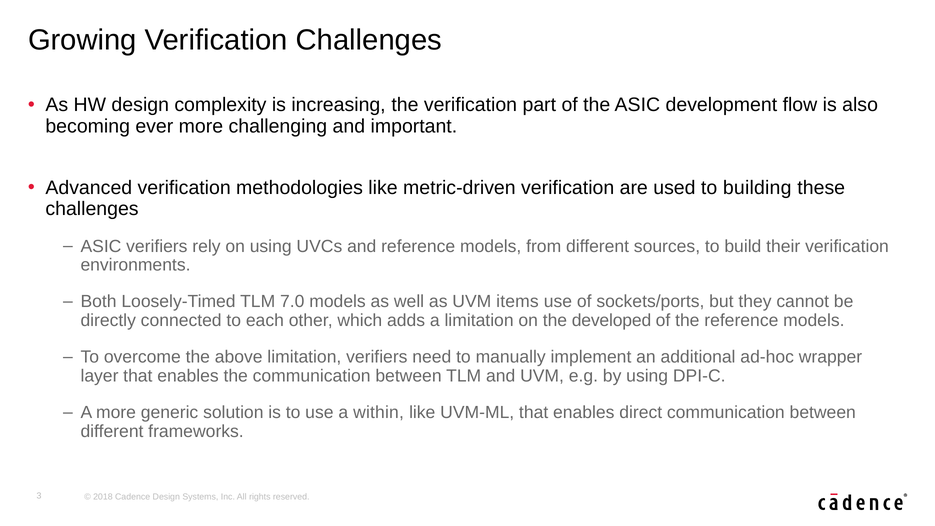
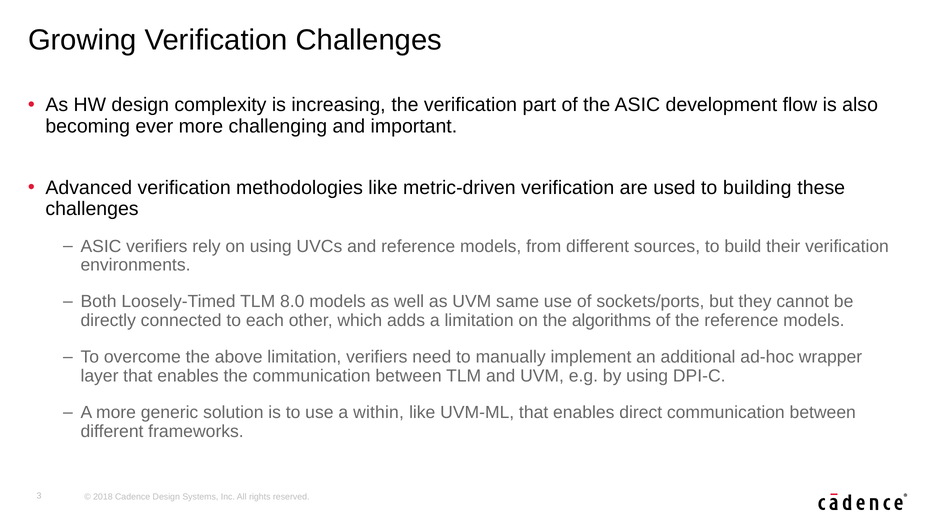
7.0: 7.0 -> 8.0 (292, 302)
items: items -> same (518, 302)
developed: developed -> algorithms (612, 321)
